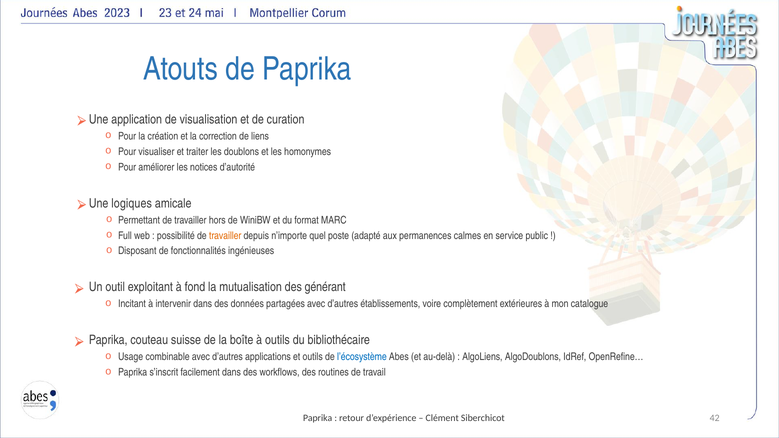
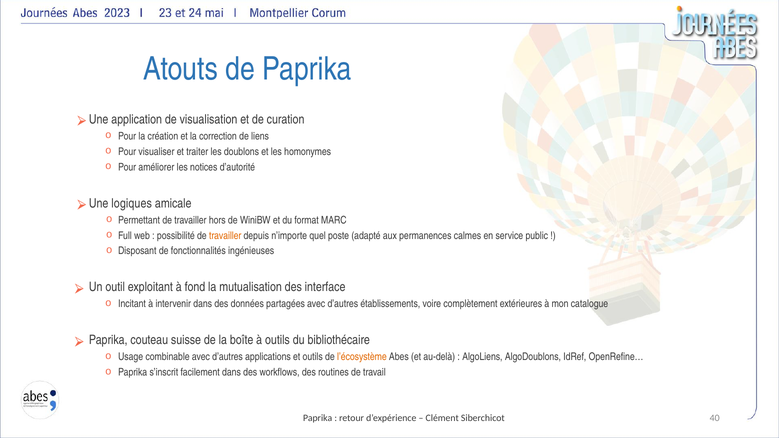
générant: générant -> interface (325, 287)
l’écosystème colour: blue -> orange (362, 357)
42: 42 -> 40 (715, 418)
